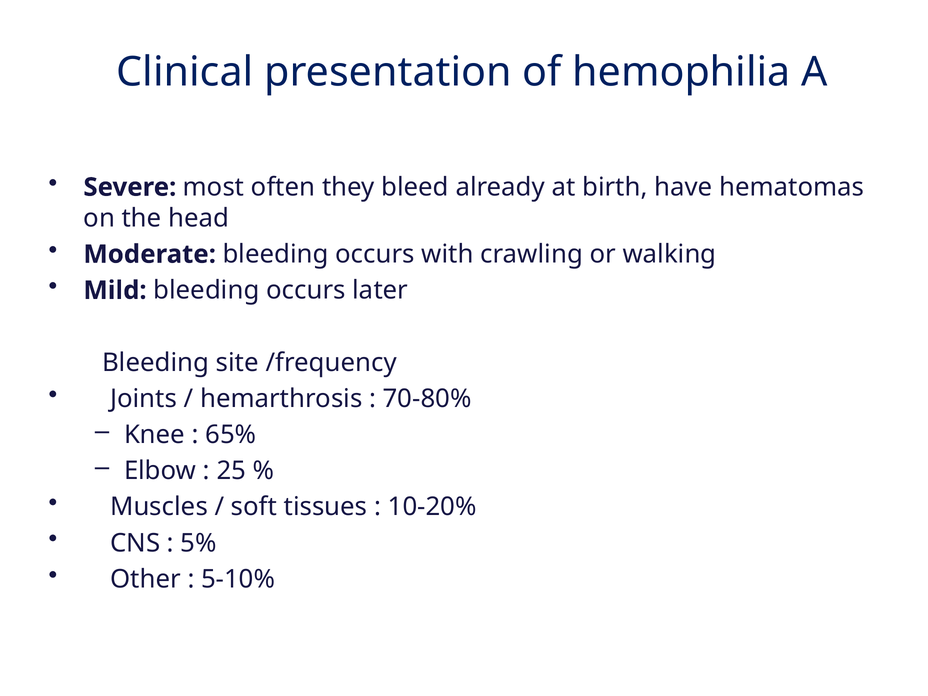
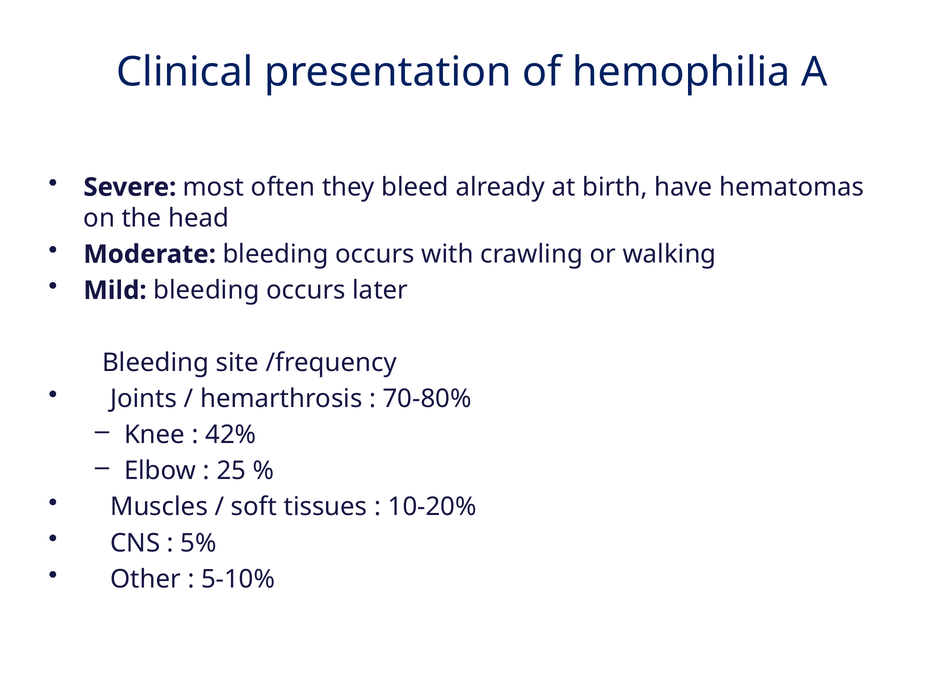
65%: 65% -> 42% (231, 435)
